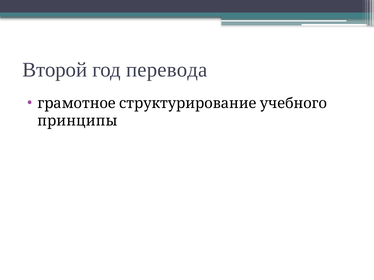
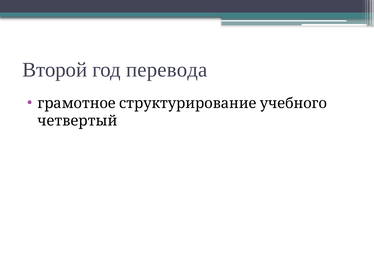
принципы: принципы -> четвертый (77, 121)
